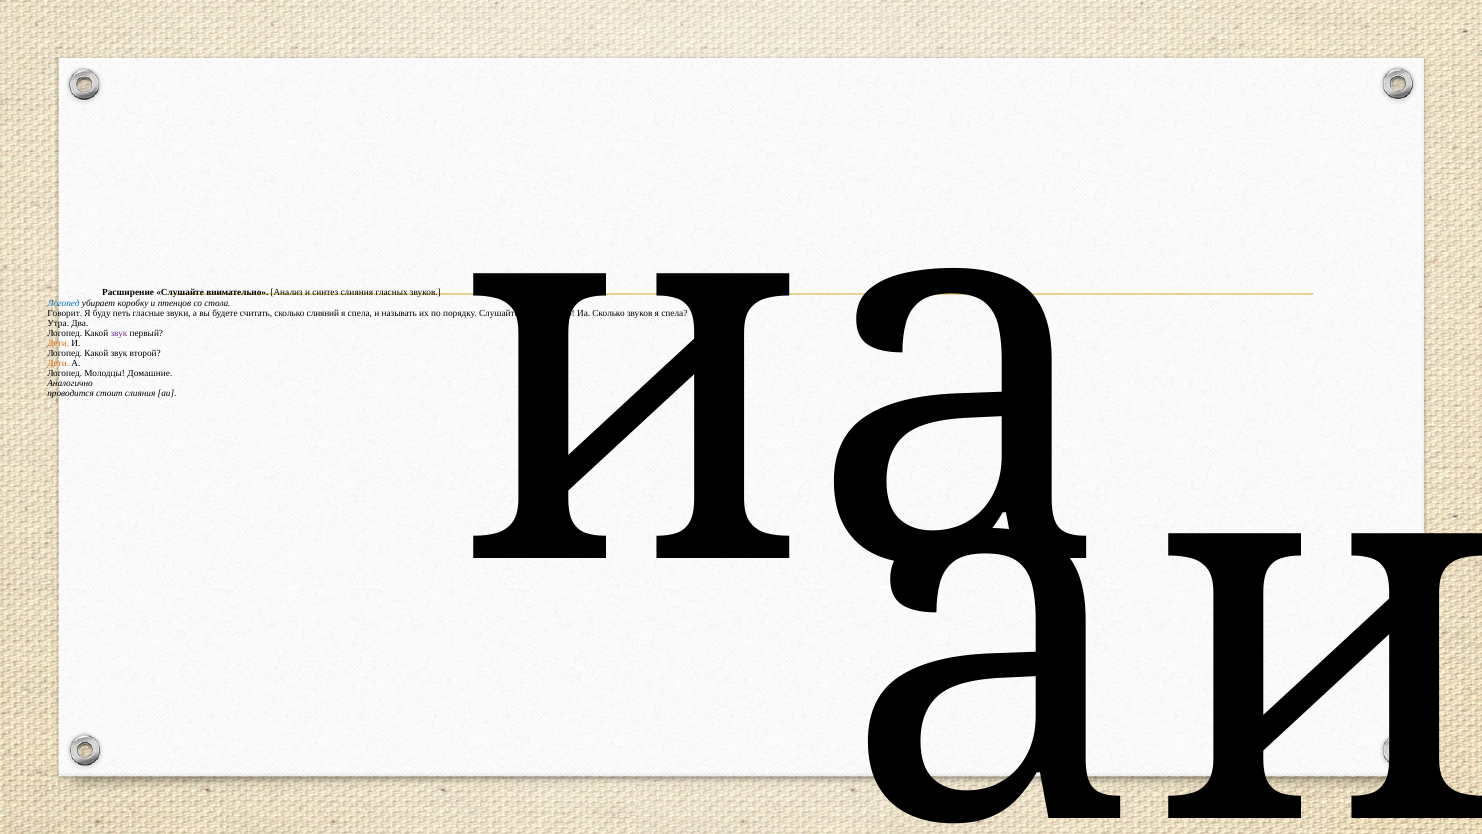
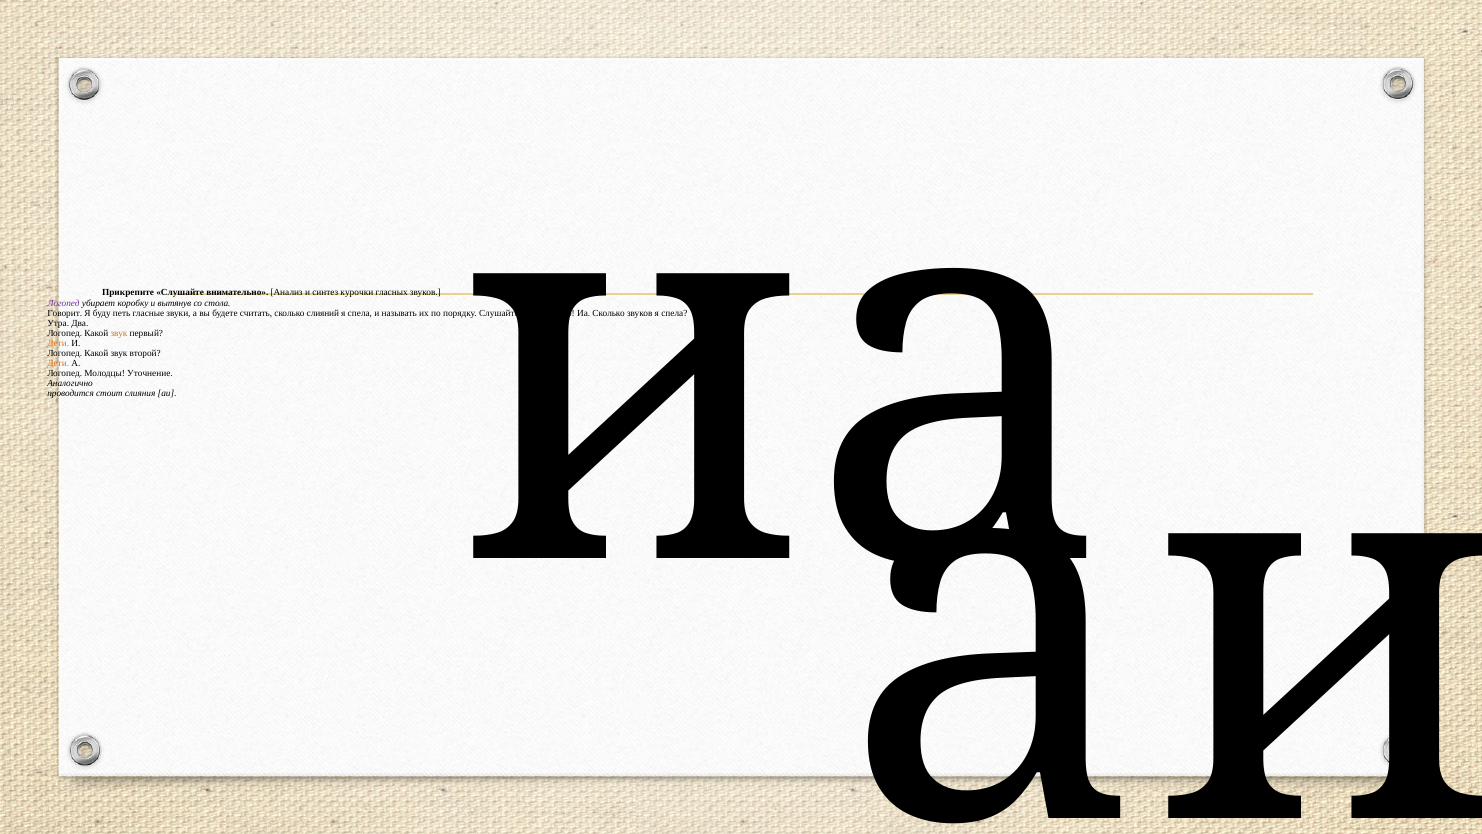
Расширение: Расширение -> Прикрепите (128, 293)
синтез слияния: слияния -> курочки (357, 293)
Логопед colour: blue -> purple (63, 303)
птенцов: птенцов -> вытянув (174, 303)
звук colour: purple -> orange (119, 333)
Домашние: Домашние -> Уточнение (150, 373)
